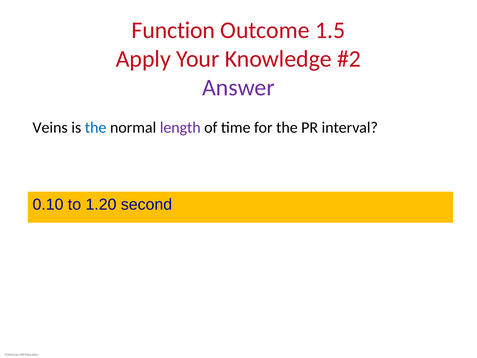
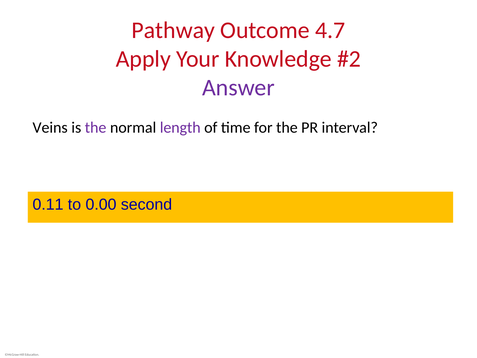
Function: Function -> Pathway (173, 30)
1.5: 1.5 -> 4.7 (330, 30)
the colour: blue -> purple (96, 127)
0.10: 0.10 -> 0.11 (48, 205)
1.20: 1.20 -> 0.00 (101, 205)
